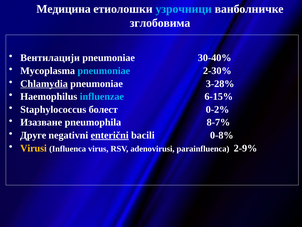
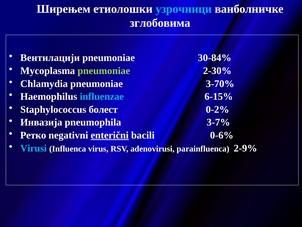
Медицина: Медицина -> Ширењем (64, 9)
30-40%: 30-40% -> 30-84% (215, 58)
pneumoniae colour: light blue -> light green (104, 71)
Chlamydia underline: present -> none (44, 84)
3-28%: 3-28% -> 3-70% (220, 84)
Изазване: Изазване -> Инвазија (41, 122)
8-7%: 8-7% -> 3-7% (218, 122)
Друге: Друге -> Ретко (33, 135)
0-8%: 0-8% -> 0-6% (222, 135)
Virusi colour: yellow -> light blue (34, 148)
